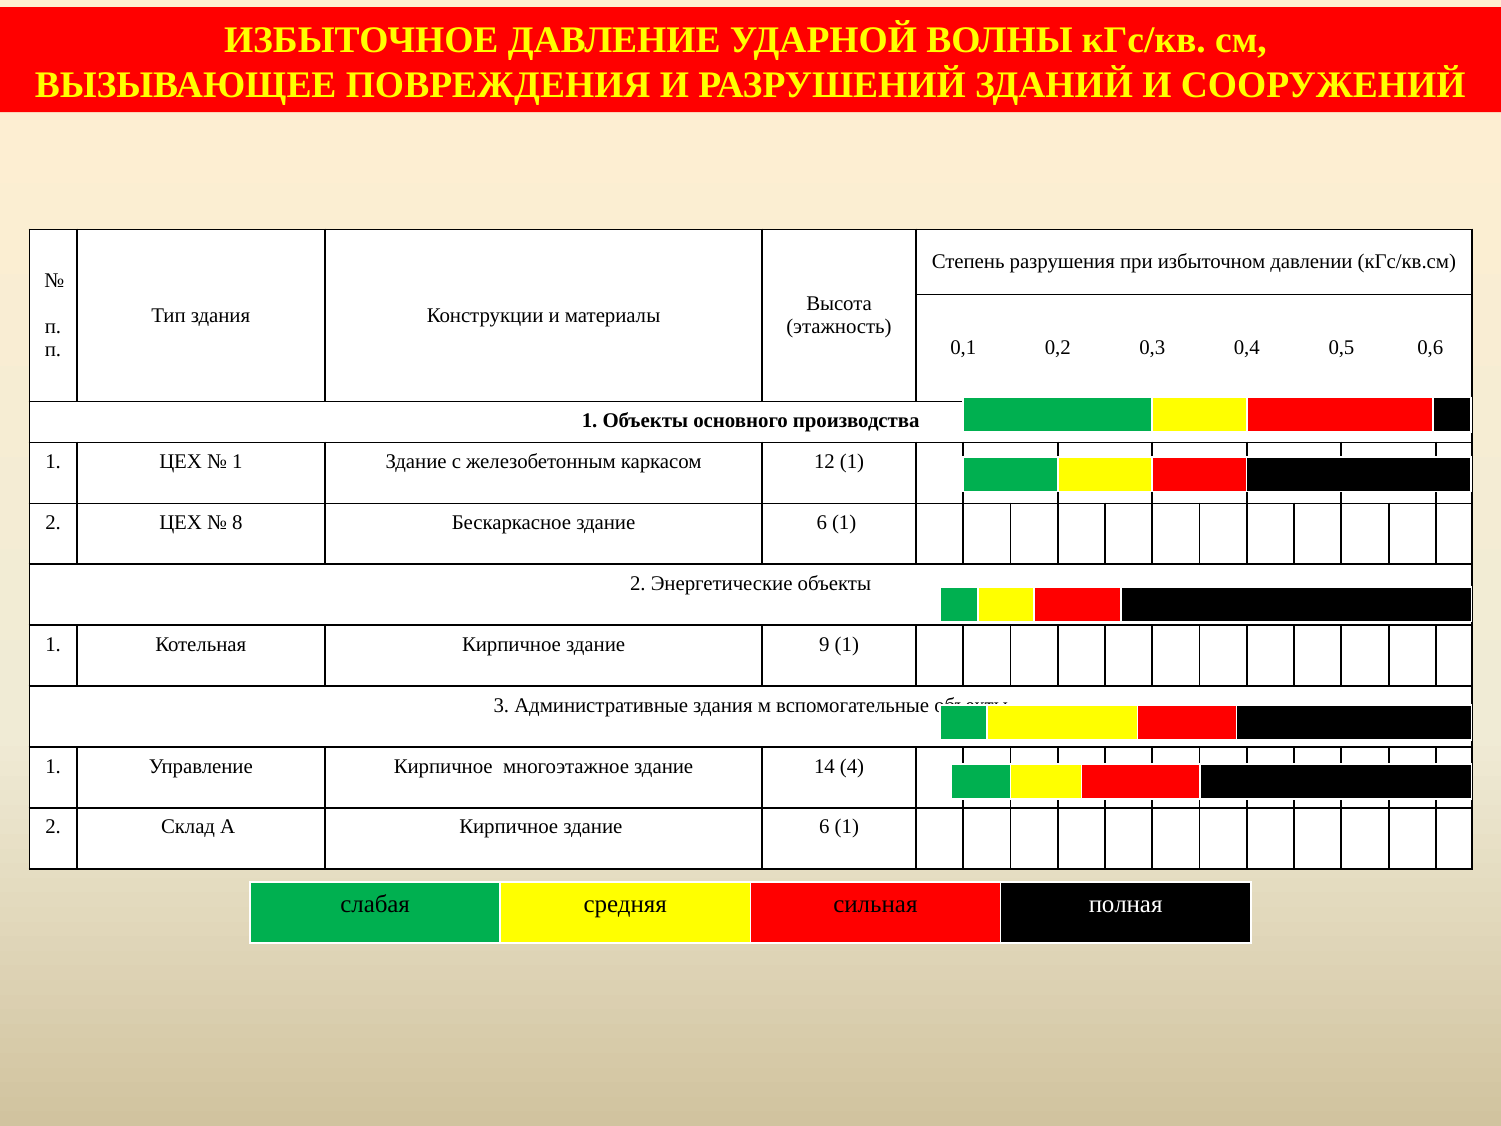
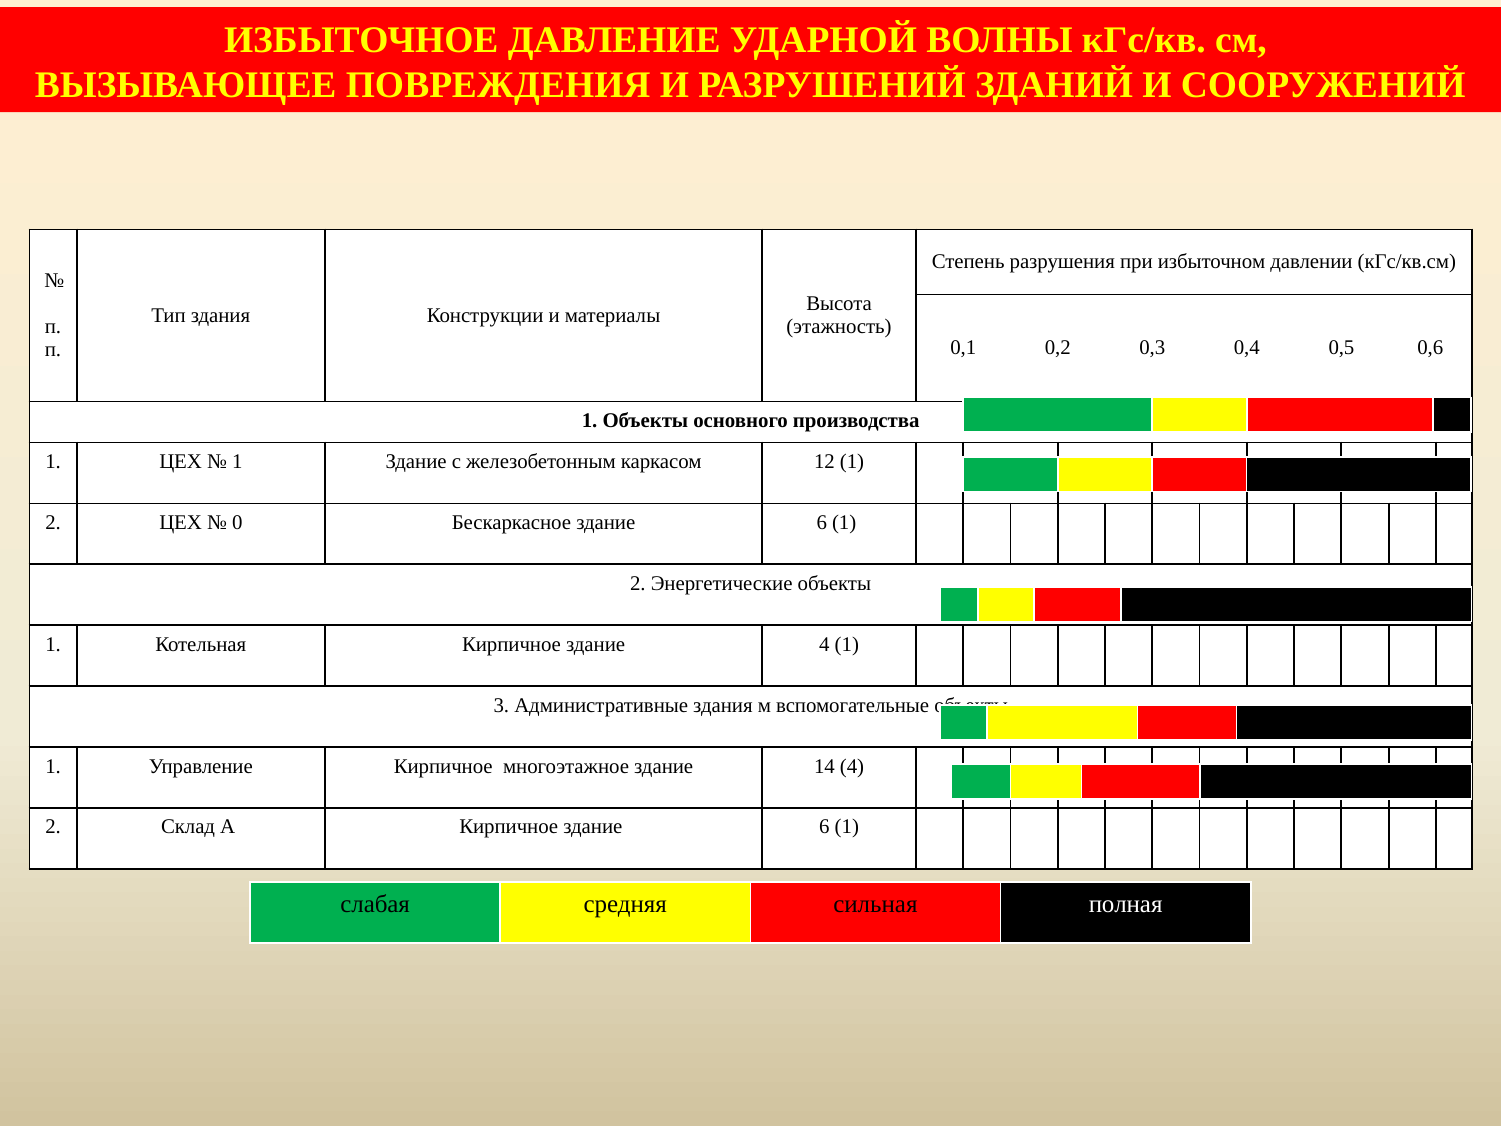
8: 8 -> 0 (237, 522)
здание 9: 9 -> 4 (824, 644)
